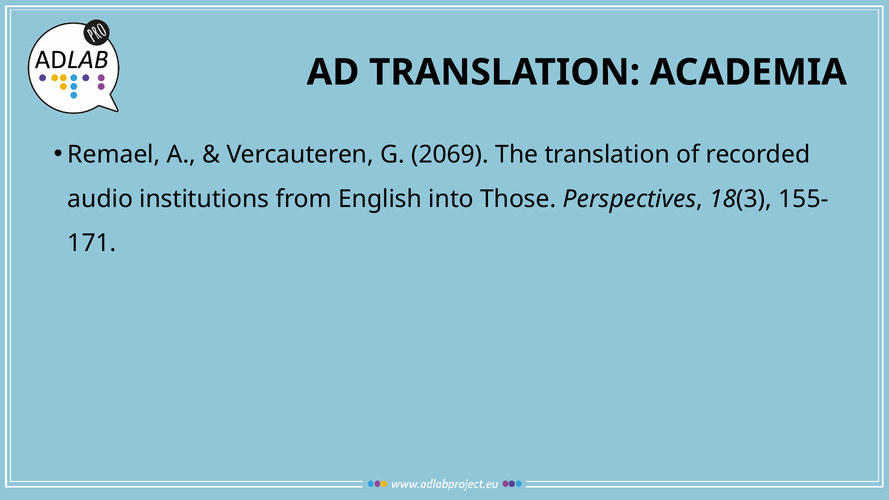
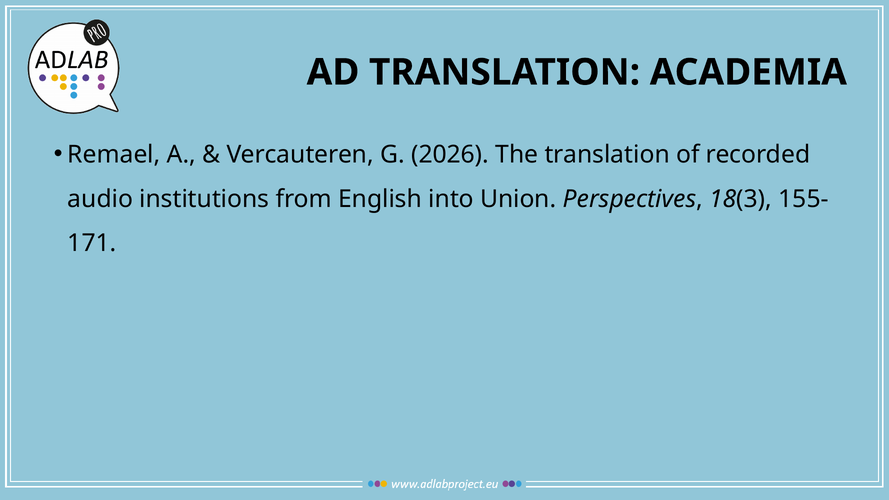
2069: 2069 -> 2026 (450, 154)
Those: Those -> Union (518, 199)
